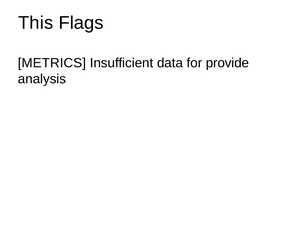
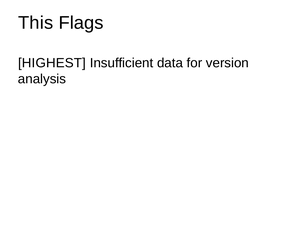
METRICS: METRICS -> HIGHEST (52, 63)
provide: provide -> version (227, 63)
